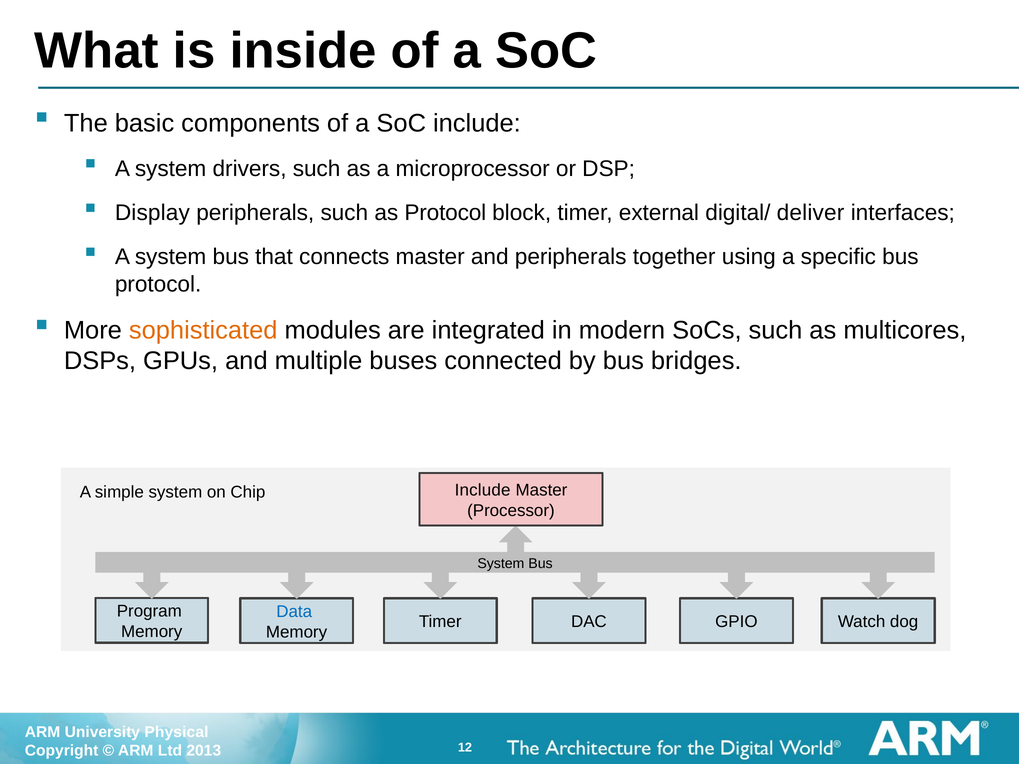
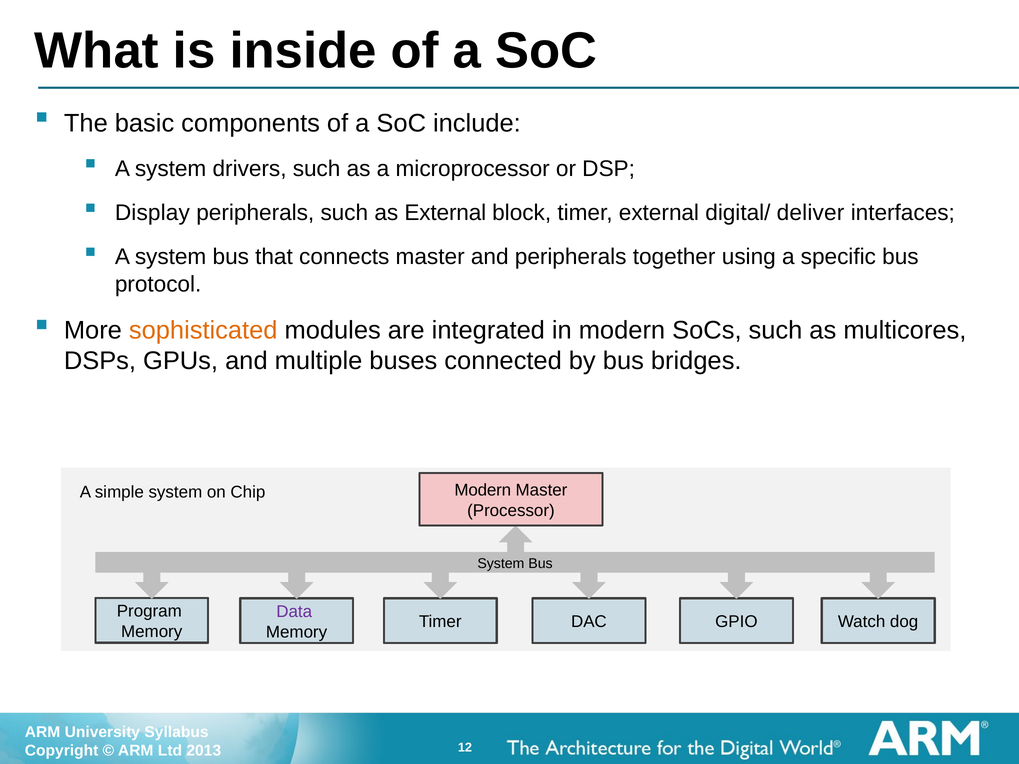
as Protocol: Protocol -> External (445, 213)
Include: Include -> Modern (483, 490)
Data colour: blue -> purple (294, 612)
Physical: Physical -> Syllabus (177, 732)
